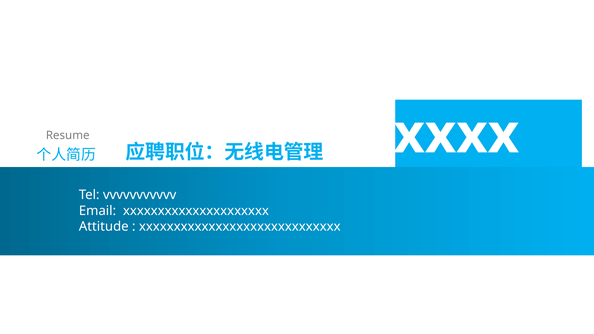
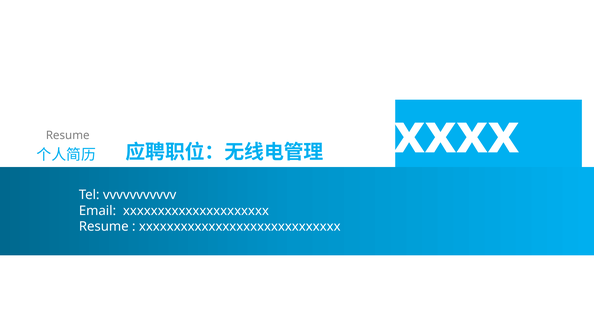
Attitude: Attitude -> Resume (104, 227)
